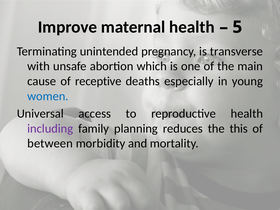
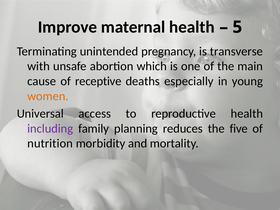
women colour: blue -> orange (48, 96)
this: this -> five (239, 129)
between: between -> nutrition (50, 143)
